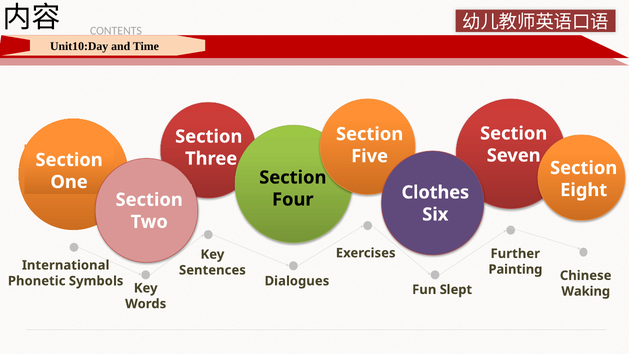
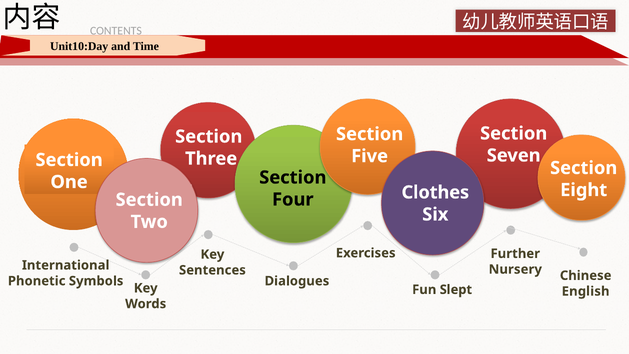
Painting: Painting -> Nursery (515, 269)
Waking: Waking -> English (586, 291)
